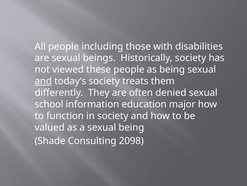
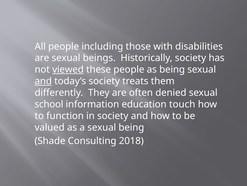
viewed underline: none -> present (68, 69)
major: major -> touch (182, 104)
2098: 2098 -> 2018 (131, 140)
